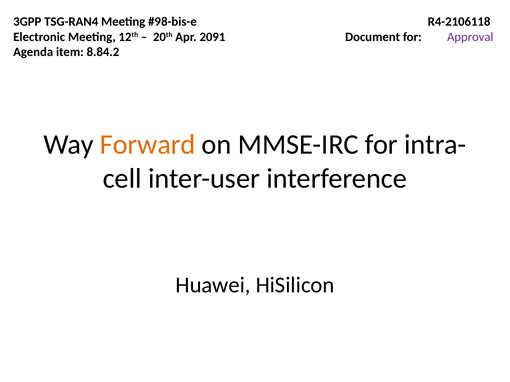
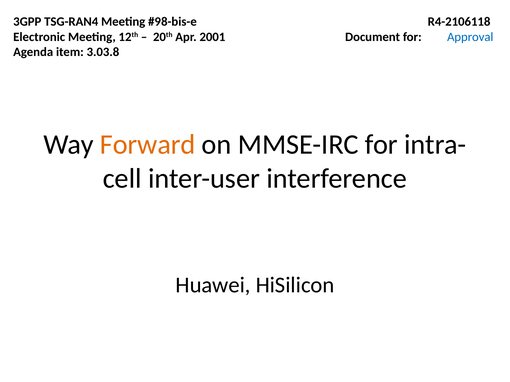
2091: 2091 -> 2001 (212, 37)
Approval colour: purple -> blue (470, 37)
8.84.2: 8.84.2 -> 3.03.8 (103, 52)
